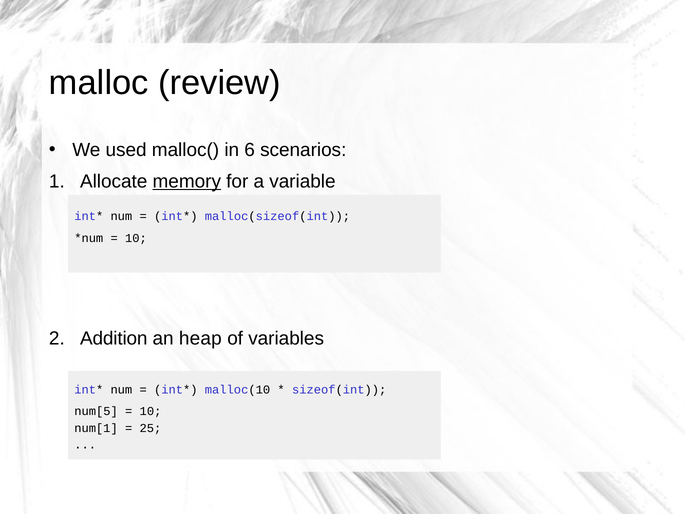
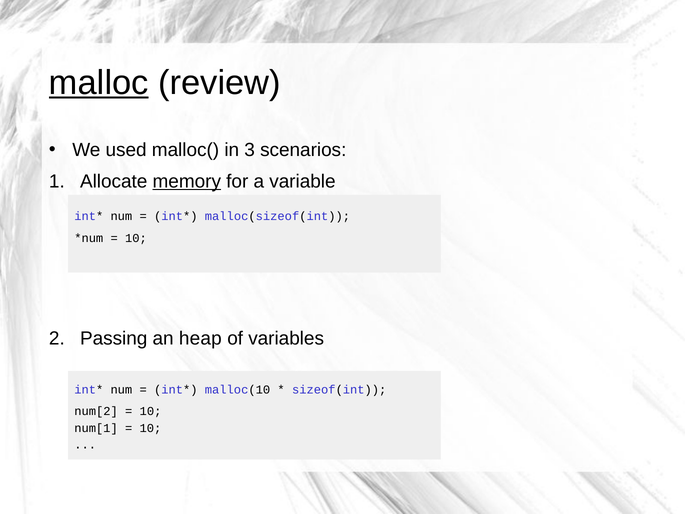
malloc underline: none -> present (99, 83)
6: 6 -> 3 (250, 150)
Addition: Addition -> Passing (114, 338)
num[5: num[5 -> num[2 (96, 411)
25: 25 -> 10 (150, 428)
